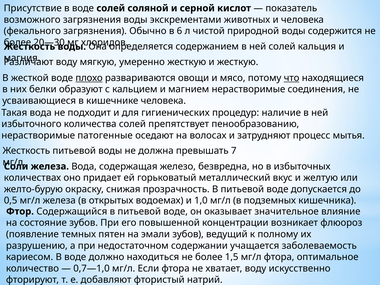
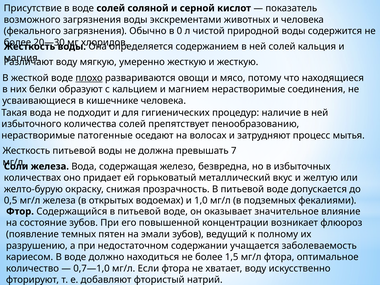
6: 6 -> 0 (179, 31)
что underline: present -> none (292, 78)
кишечника: кишечника -> фекалиями (327, 201)
